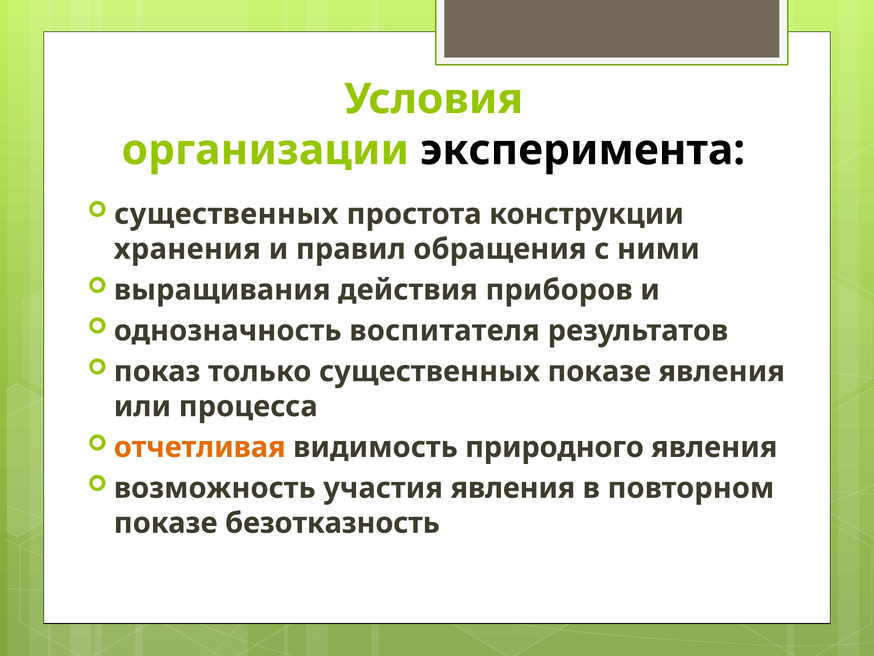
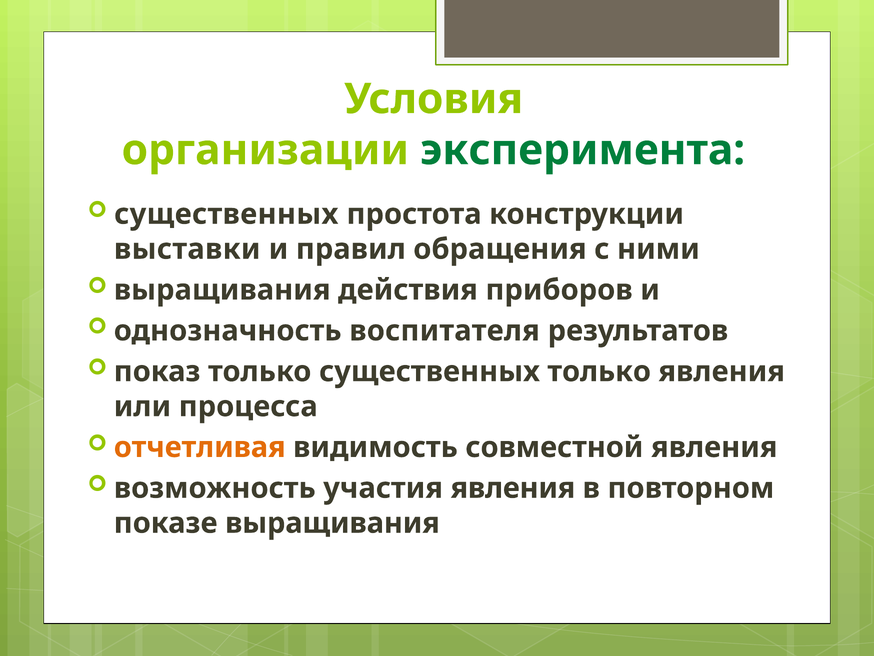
эксперимента colour: black -> green (583, 150)
хранения: хранения -> выставки (187, 249)
существенных показе: показе -> только (599, 371)
природного: природного -> совместной (554, 447)
показе безотказность: безотказность -> выращивания (332, 523)
